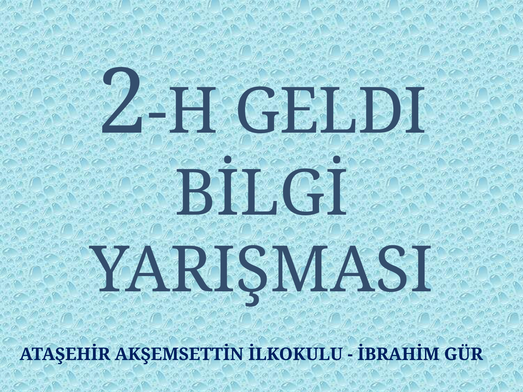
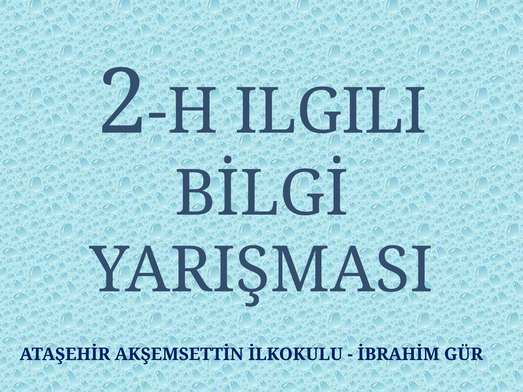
GELDI: GELDI -> ILGILI (331, 112)
